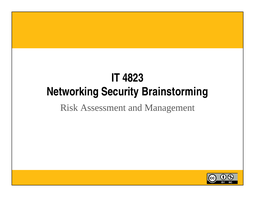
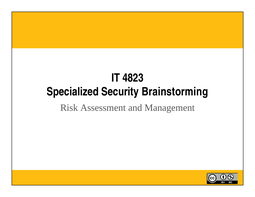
Networking: Networking -> Specialized (73, 92)
